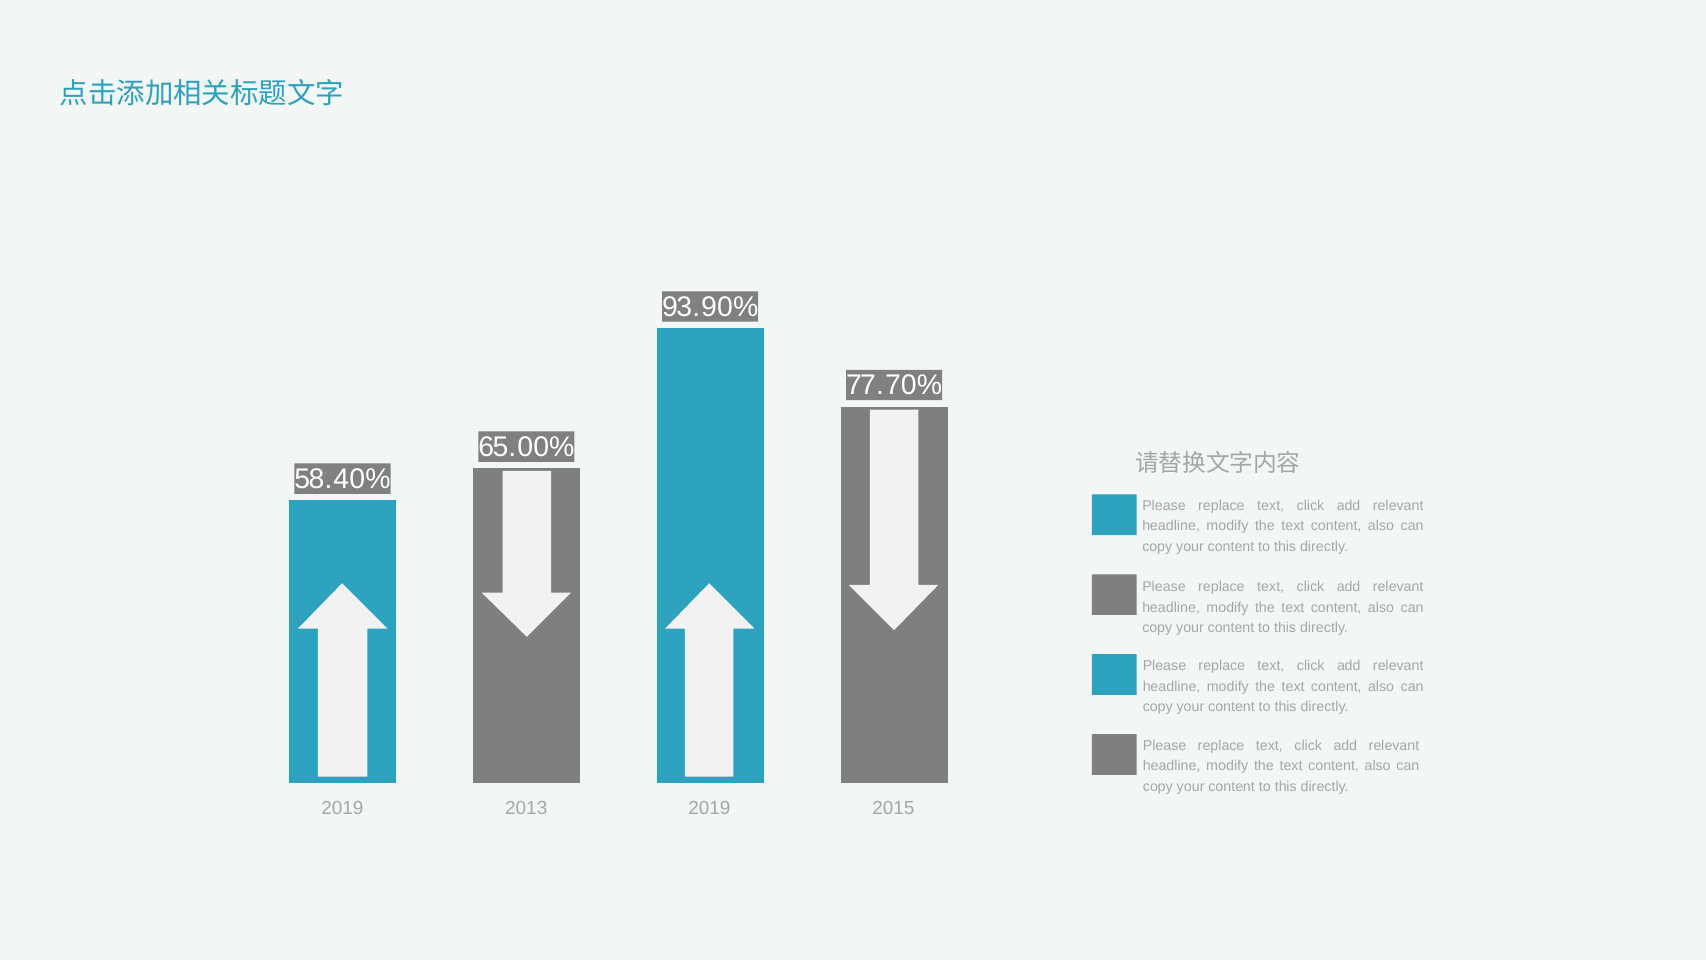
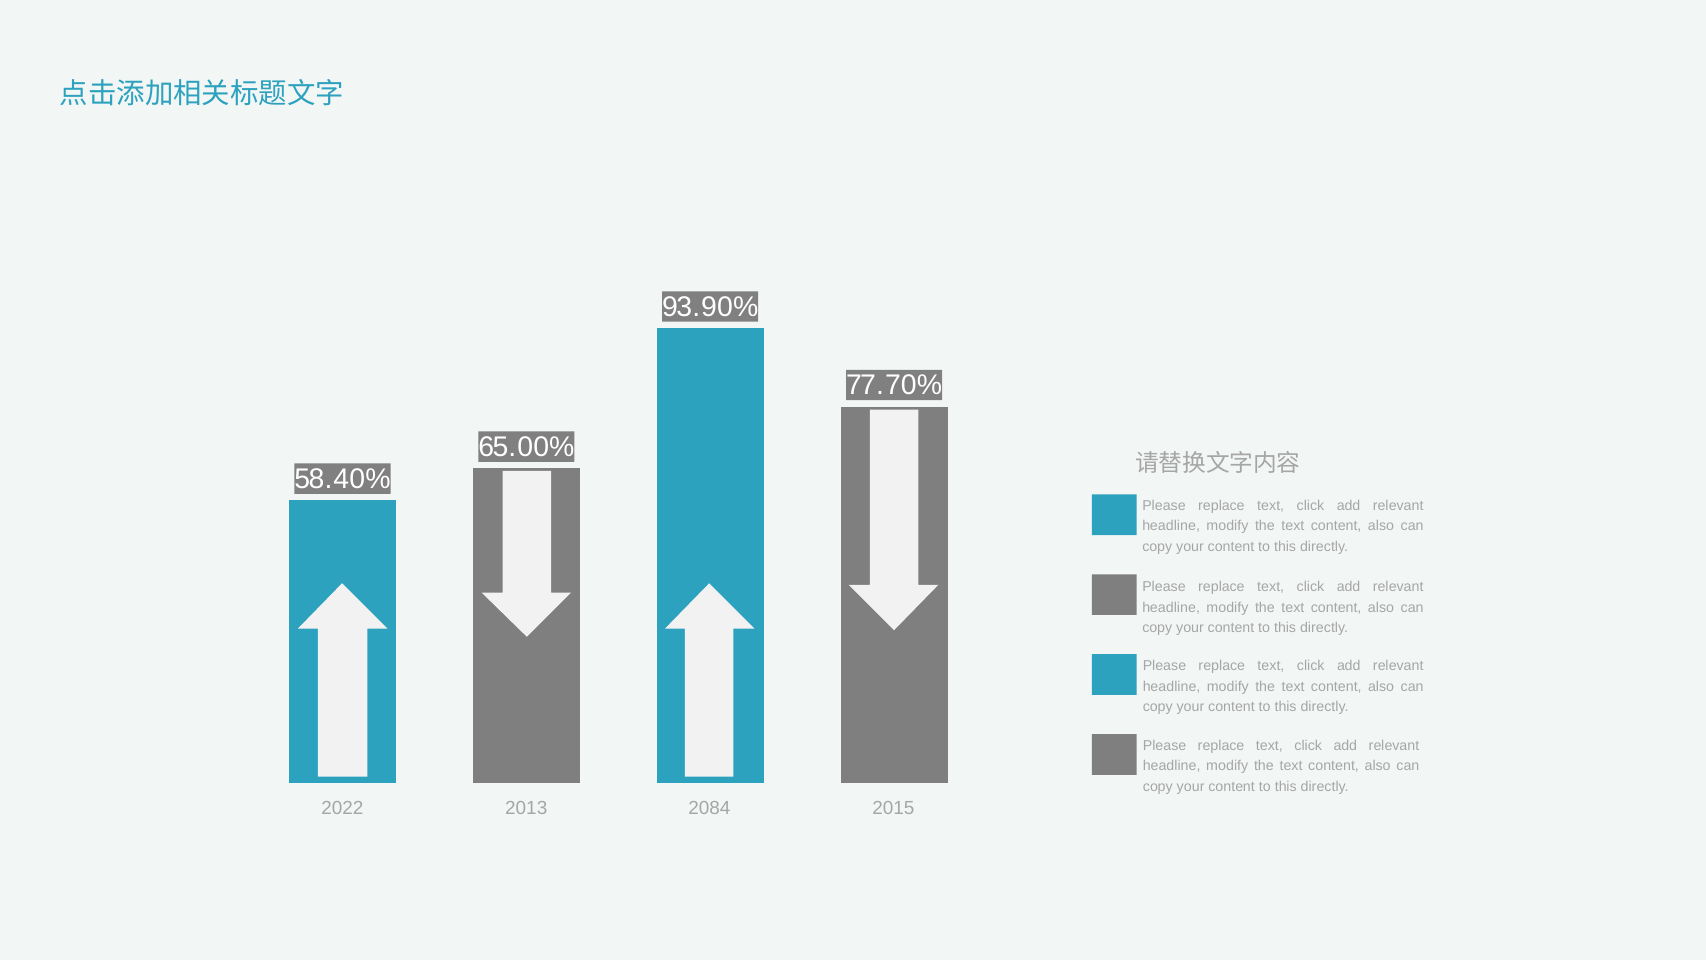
2019: 2019 -> 2022 (342, 808)
2019: 2019 -> 2084 (709, 808)
